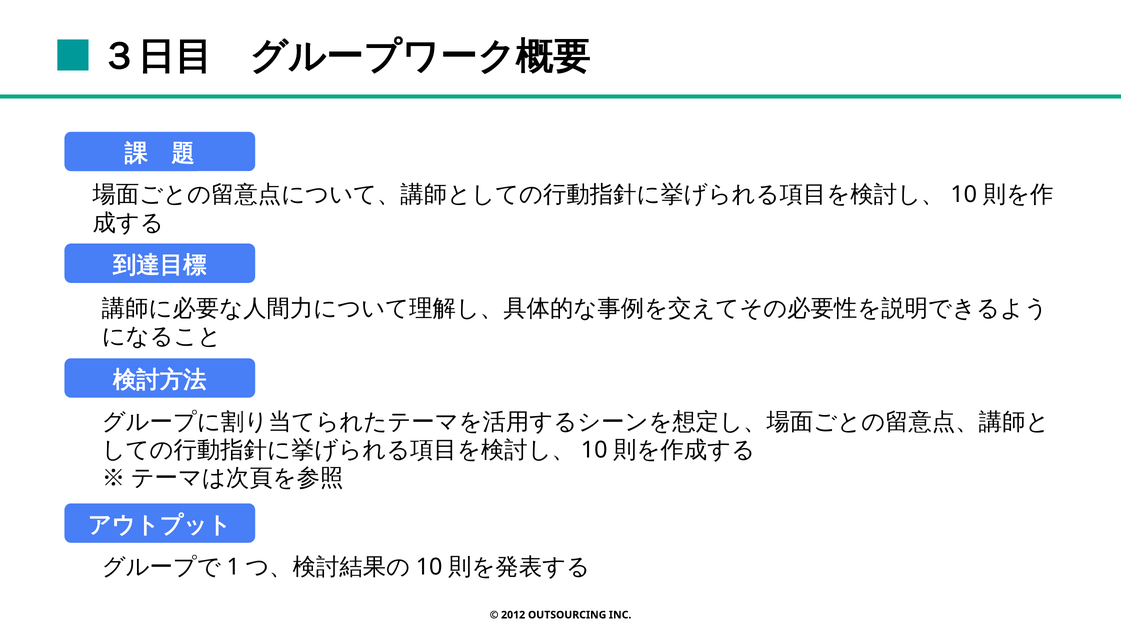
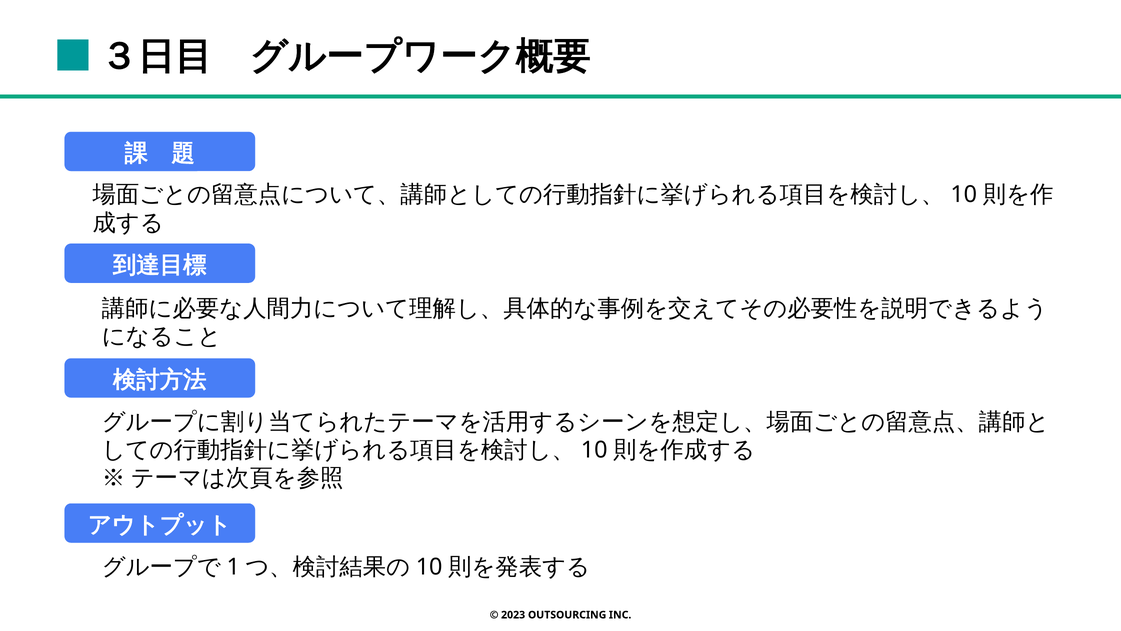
2012: 2012 -> 2023 (513, 614)
